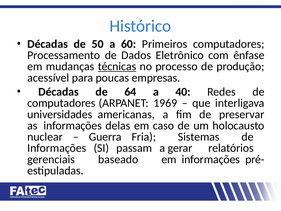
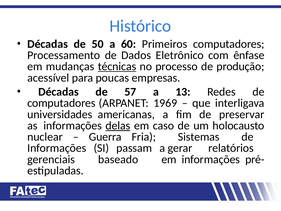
64: 64 -> 57 (130, 92)
40: 40 -> 13 (183, 92)
delas underline: none -> present (118, 125)
